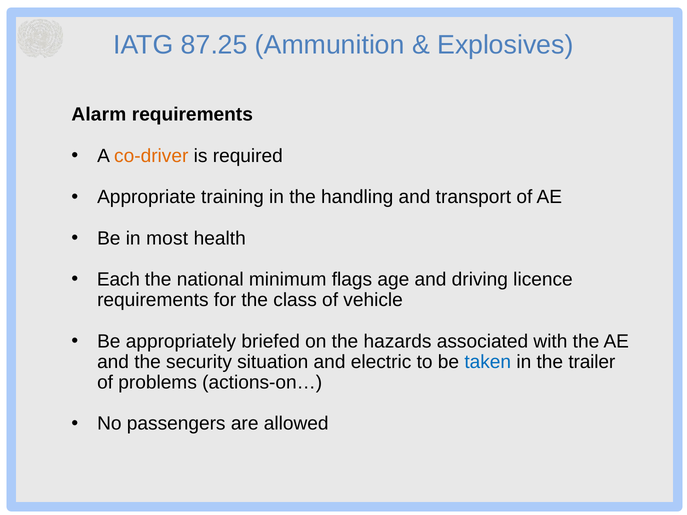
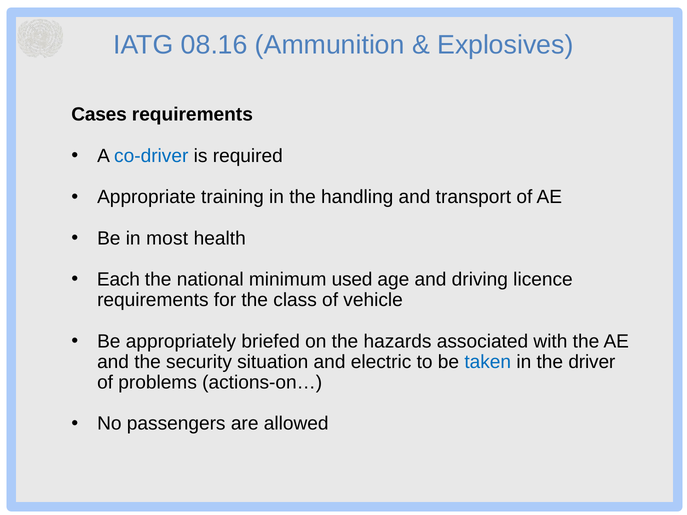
87.25: 87.25 -> 08.16 (214, 45)
Alarm: Alarm -> Cases (99, 115)
co-driver colour: orange -> blue (151, 156)
flags: flags -> used (352, 280)
trailer: trailer -> driver (592, 362)
